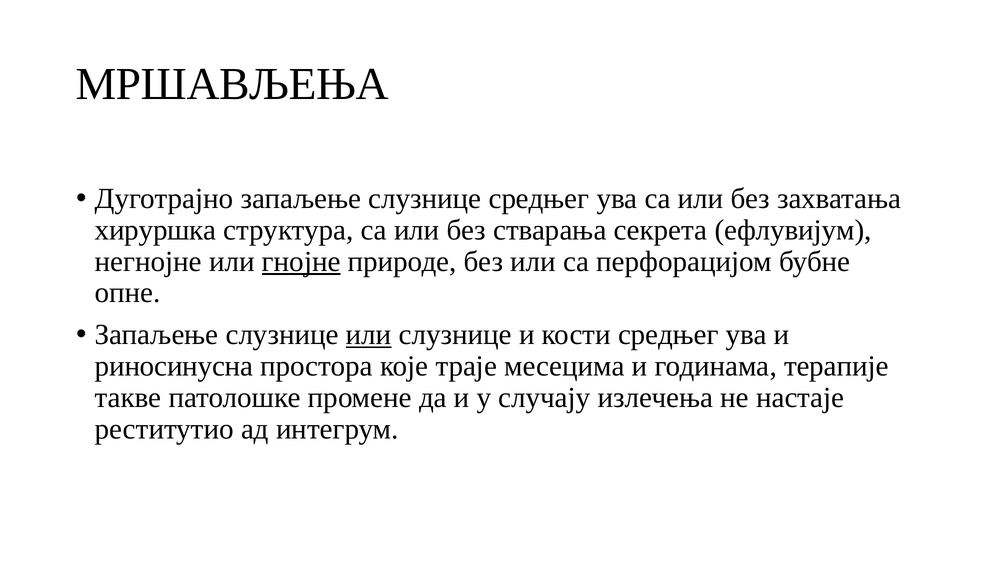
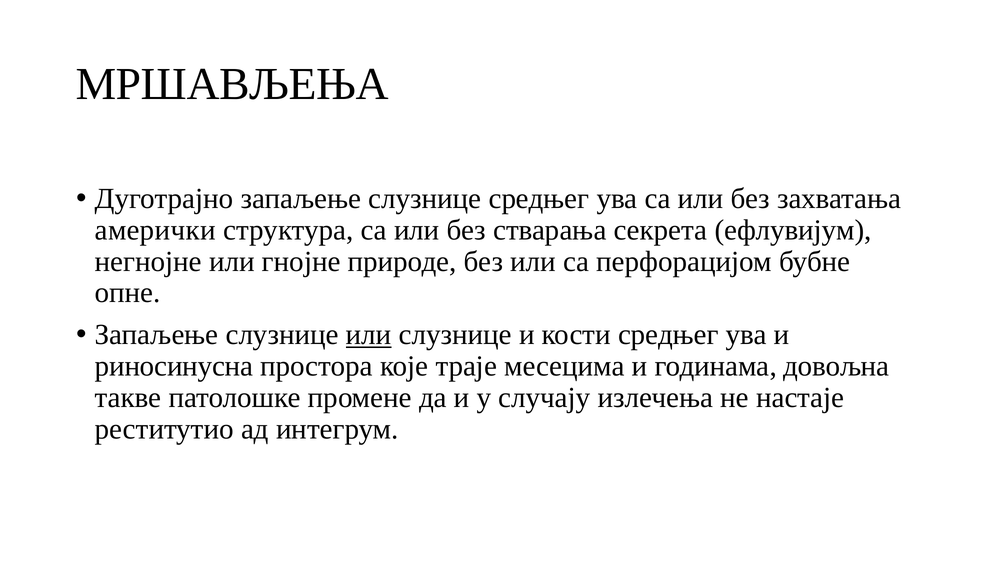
хируршка: хируршка -> амерички (155, 230)
гнојне underline: present -> none (301, 261)
терапије: терапије -> довољна (836, 366)
